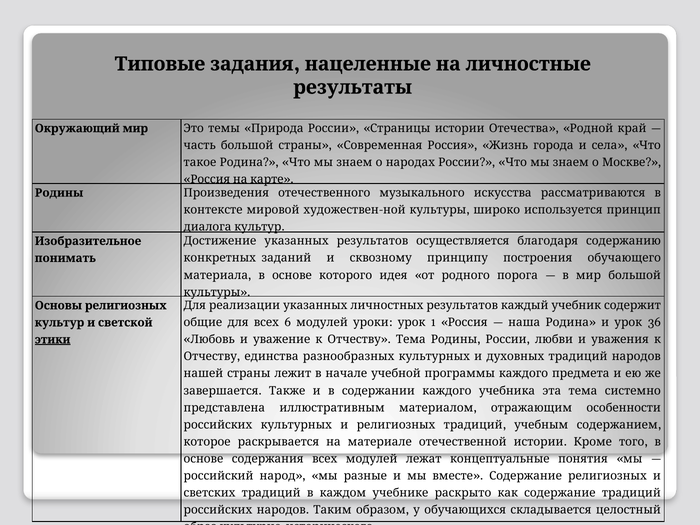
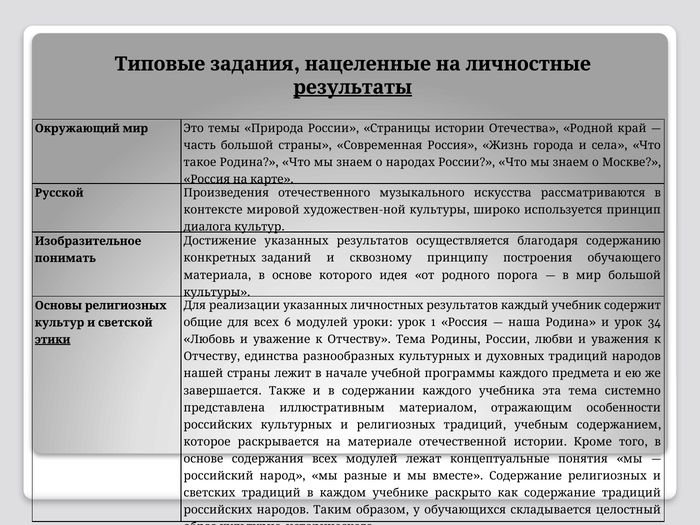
результаты underline: none -> present (353, 87)
Родины: Родины -> Русской (59, 193)
36: 36 -> 34 (654, 323)
